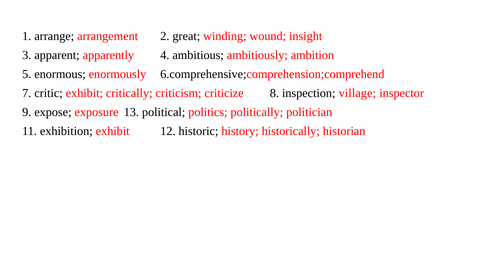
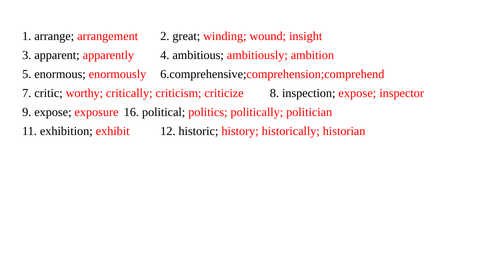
critic exhibit: exhibit -> worthy (84, 93)
inspection village: village -> expose (357, 93)
13: 13 -> 16 (131, 112)
